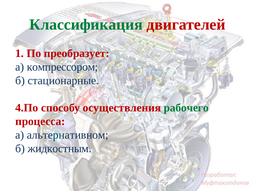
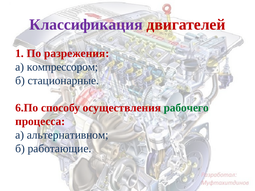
Классификация colour: green -> purple (86, 25)
преобразует: преобразует -> разрежения (77, 53)
4.По: 4.По -> 6.По (27, 108)
жидкостным: жидкостным -> работающие (60, 149)
